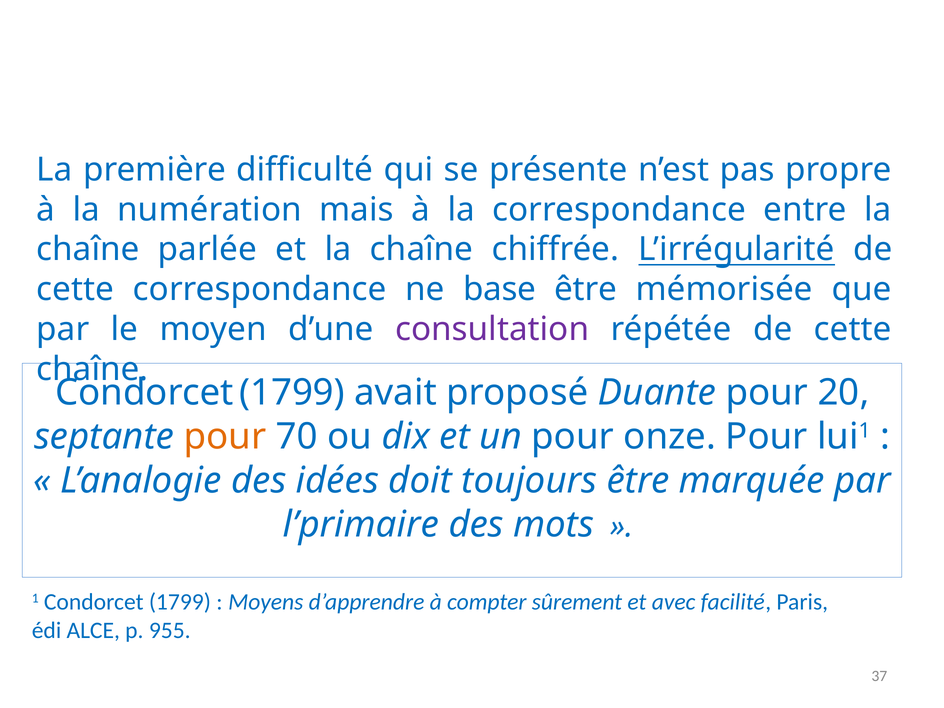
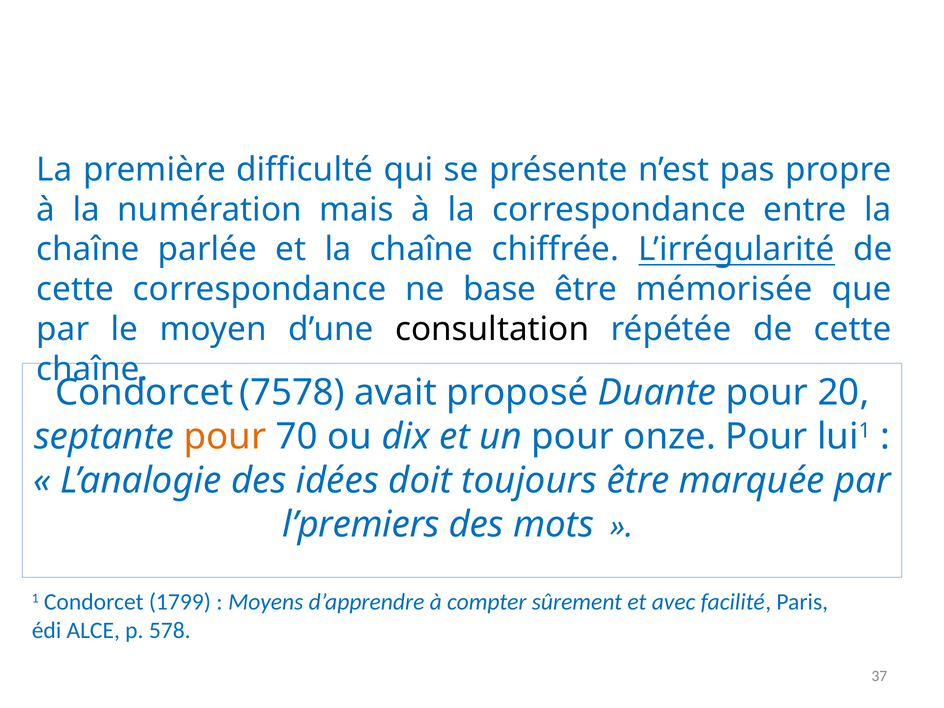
consultation colour: purple -> black (492, 329)
1799: 1799 -> 7578 (292, 393)
l’primaire: l’primaire -> l’premiers (361, 525)
955: 955 -> 578 (170, 630)
